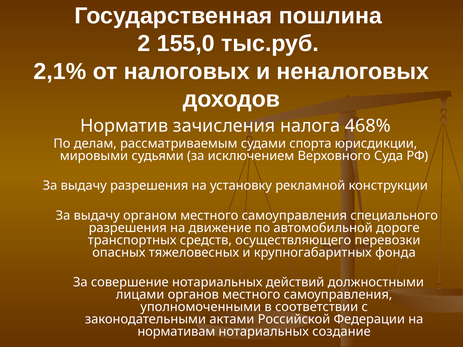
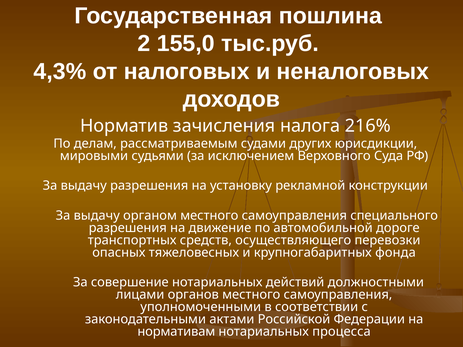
2,1%: 2,1% -> 4,3% (60, 71)
468%: 468% -> 216% (368, 126)
спорта: спорта -> других (310, 144)
создание: создание -> процесса (341, 332)
